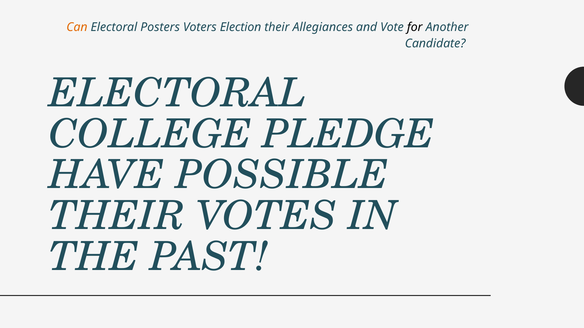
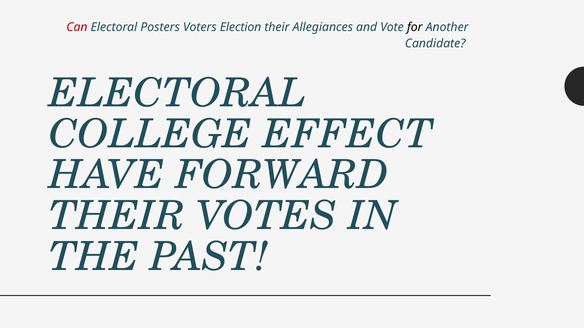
Can colour: orange -> red (77, 27)
PLEDGE: PLEDGE -> EFFECT (348, 134)
POSSIBLE: POSSIBLE -> FORWARD (282, 175)
